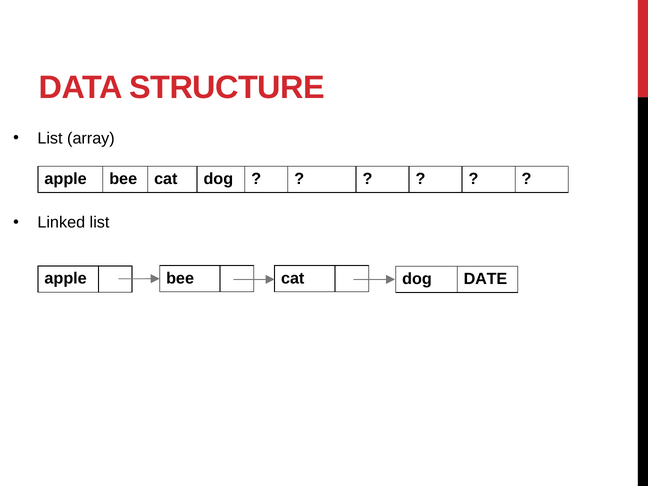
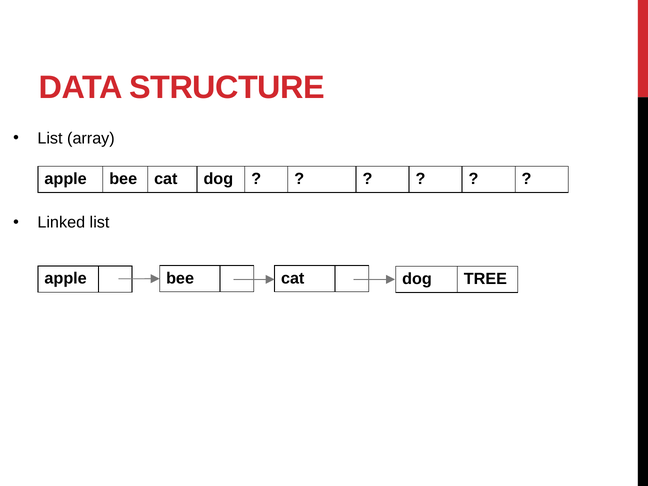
DATE: DATE -> TREE (485, 279)
